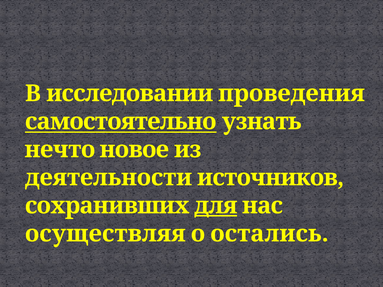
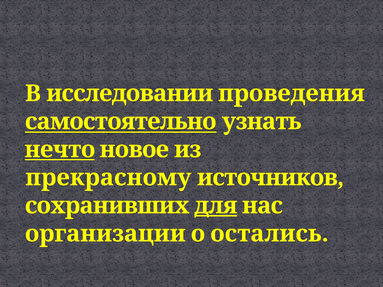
нечто underline: none -> present (60, 150)
деятельности: деятельности -> прекрасному (108, 178)
осуществляя: осуществляя -> организации (105, 234)
